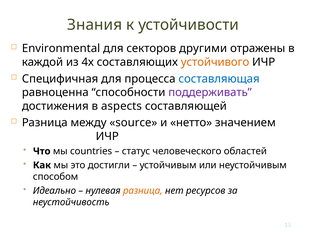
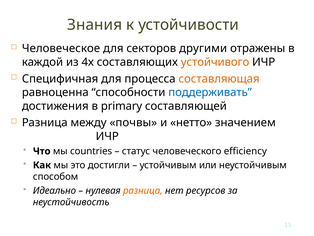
Environmental: Environmental -> Человеческое (61, 48)
составляющая colour: blue -> orange (219, 79)
поддерживать colour: purple -> blue (210, 92)
aspects: aspects -> primary (122, 106)
source: source -> почвы (133, 122)
областей: областей -> efficiency (245, 151)
